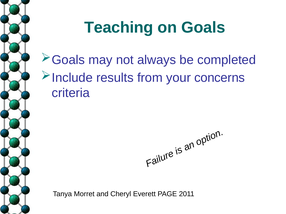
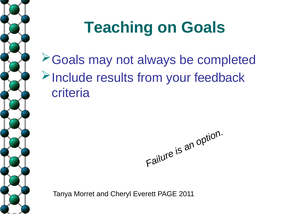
concerns: concerns -> feedback (220, 78)
